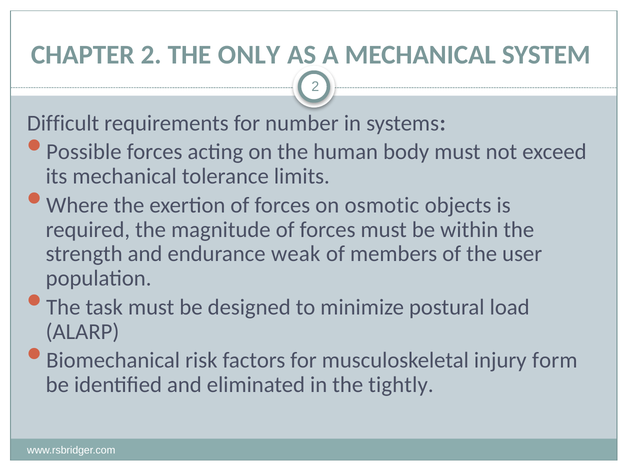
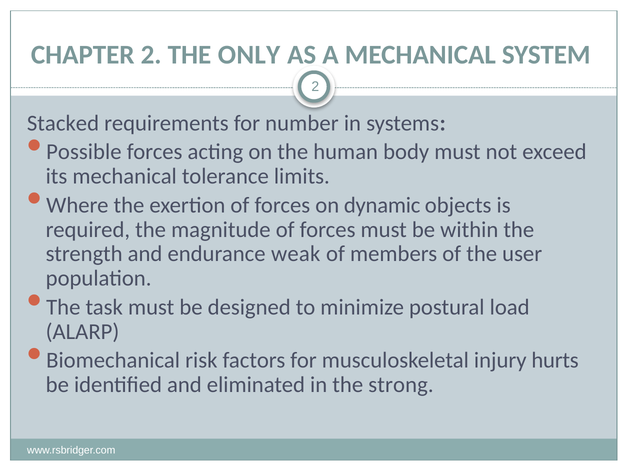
Difficult: Difficult -> Stacked (63, 123)
osmotic: osmotic -> dynamic (382, 205)
form: form -> hurts (555, 360)
tightly: tightly -> strong (401, 385)
